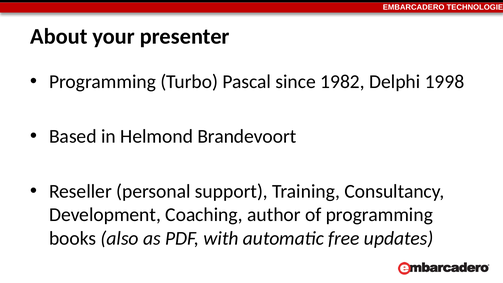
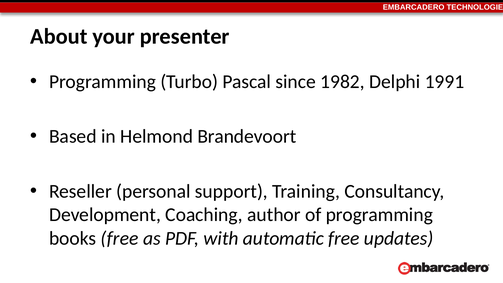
1998: 1998 -> 1991 (445, 82)
books also: also -> free (120, 238)
